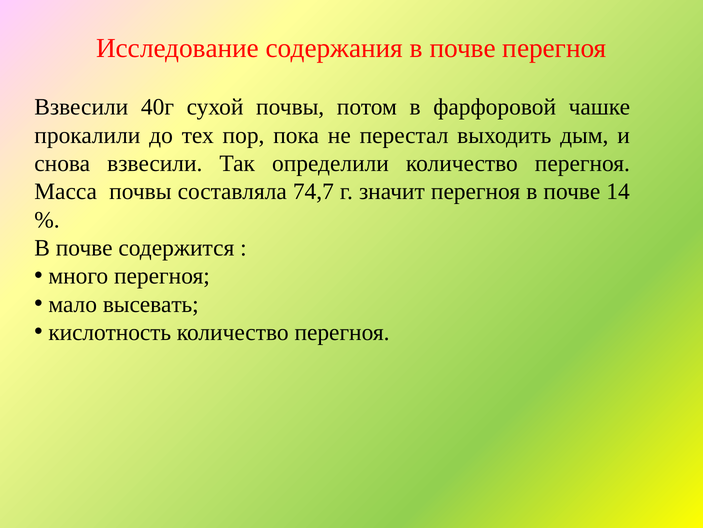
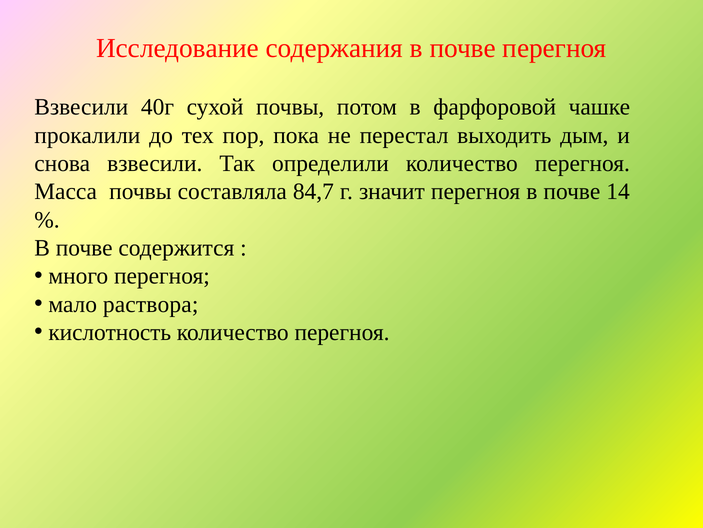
74,7: 74,7 -> 84,7 (313, 191)
высевать: высевать -> раствора (151, 304)
